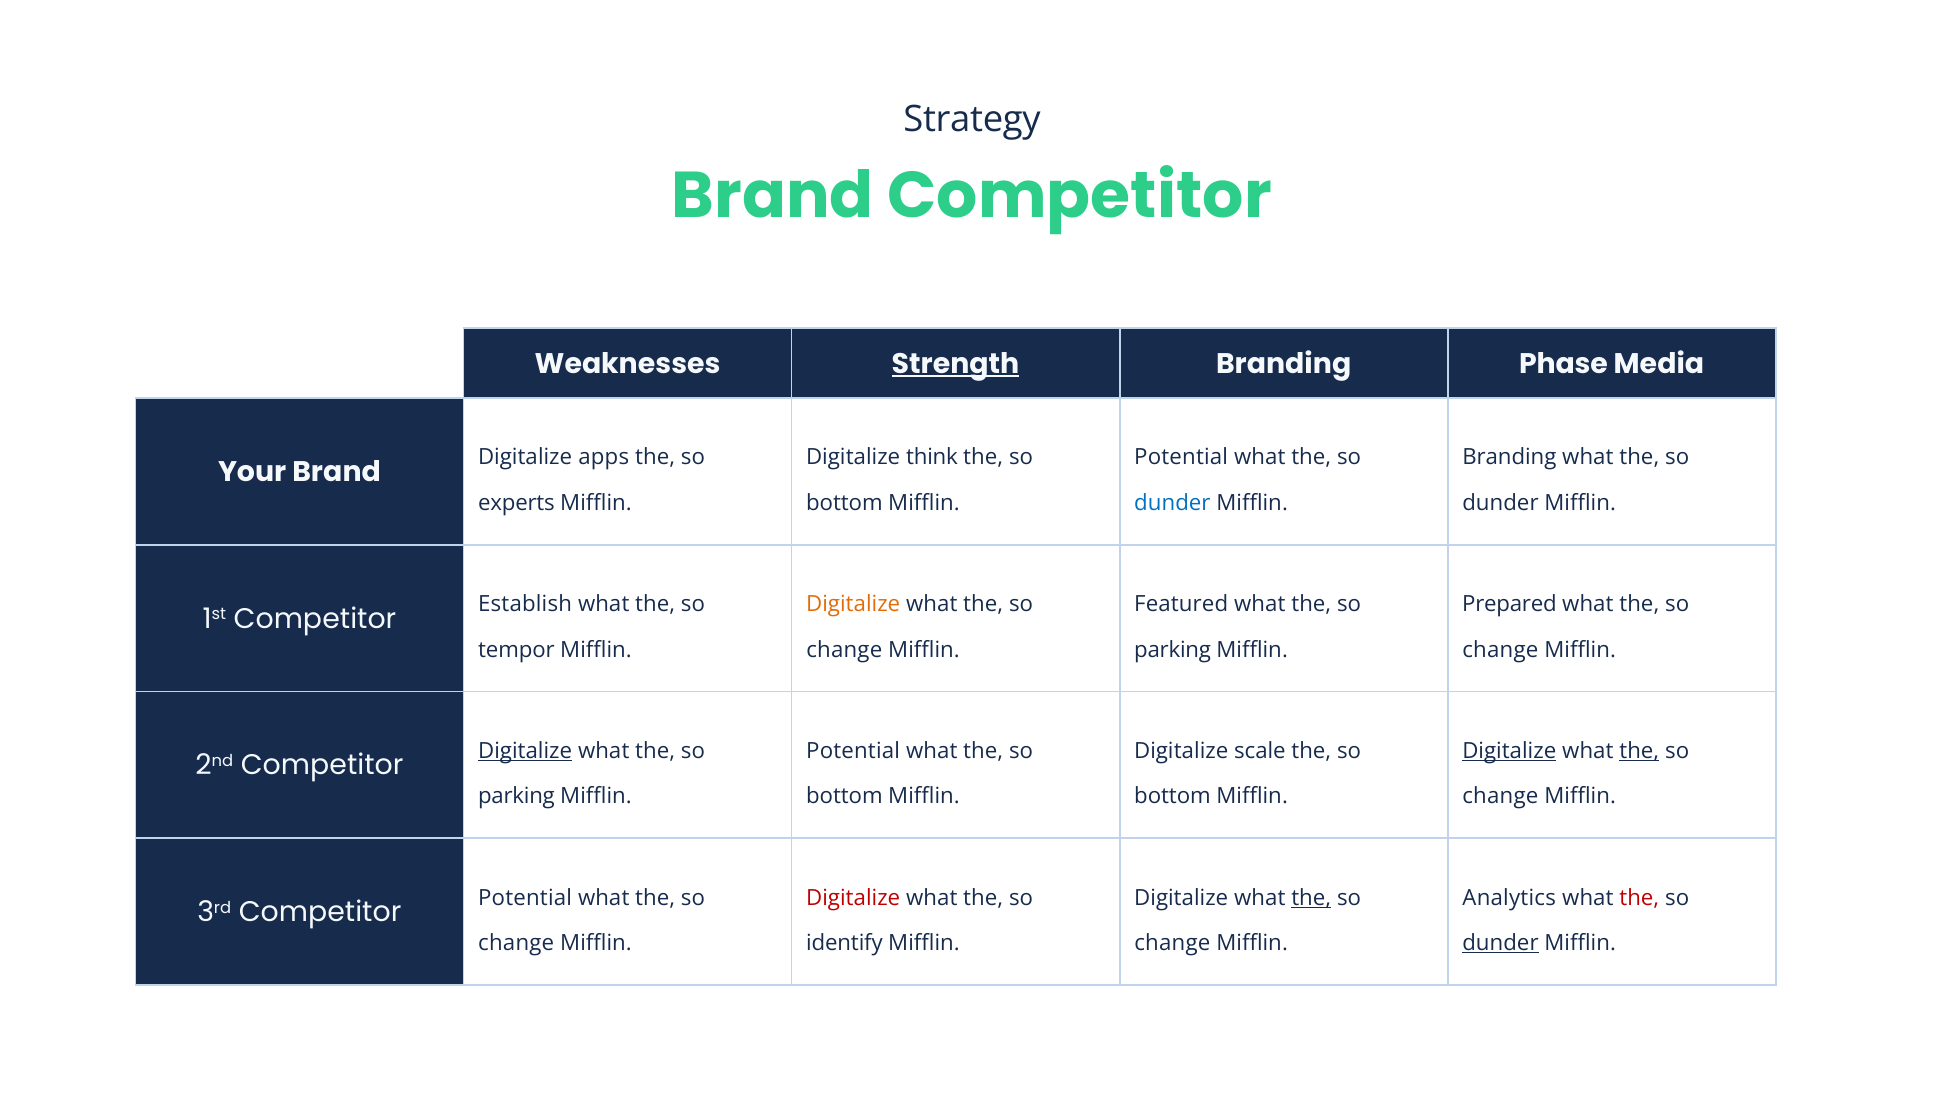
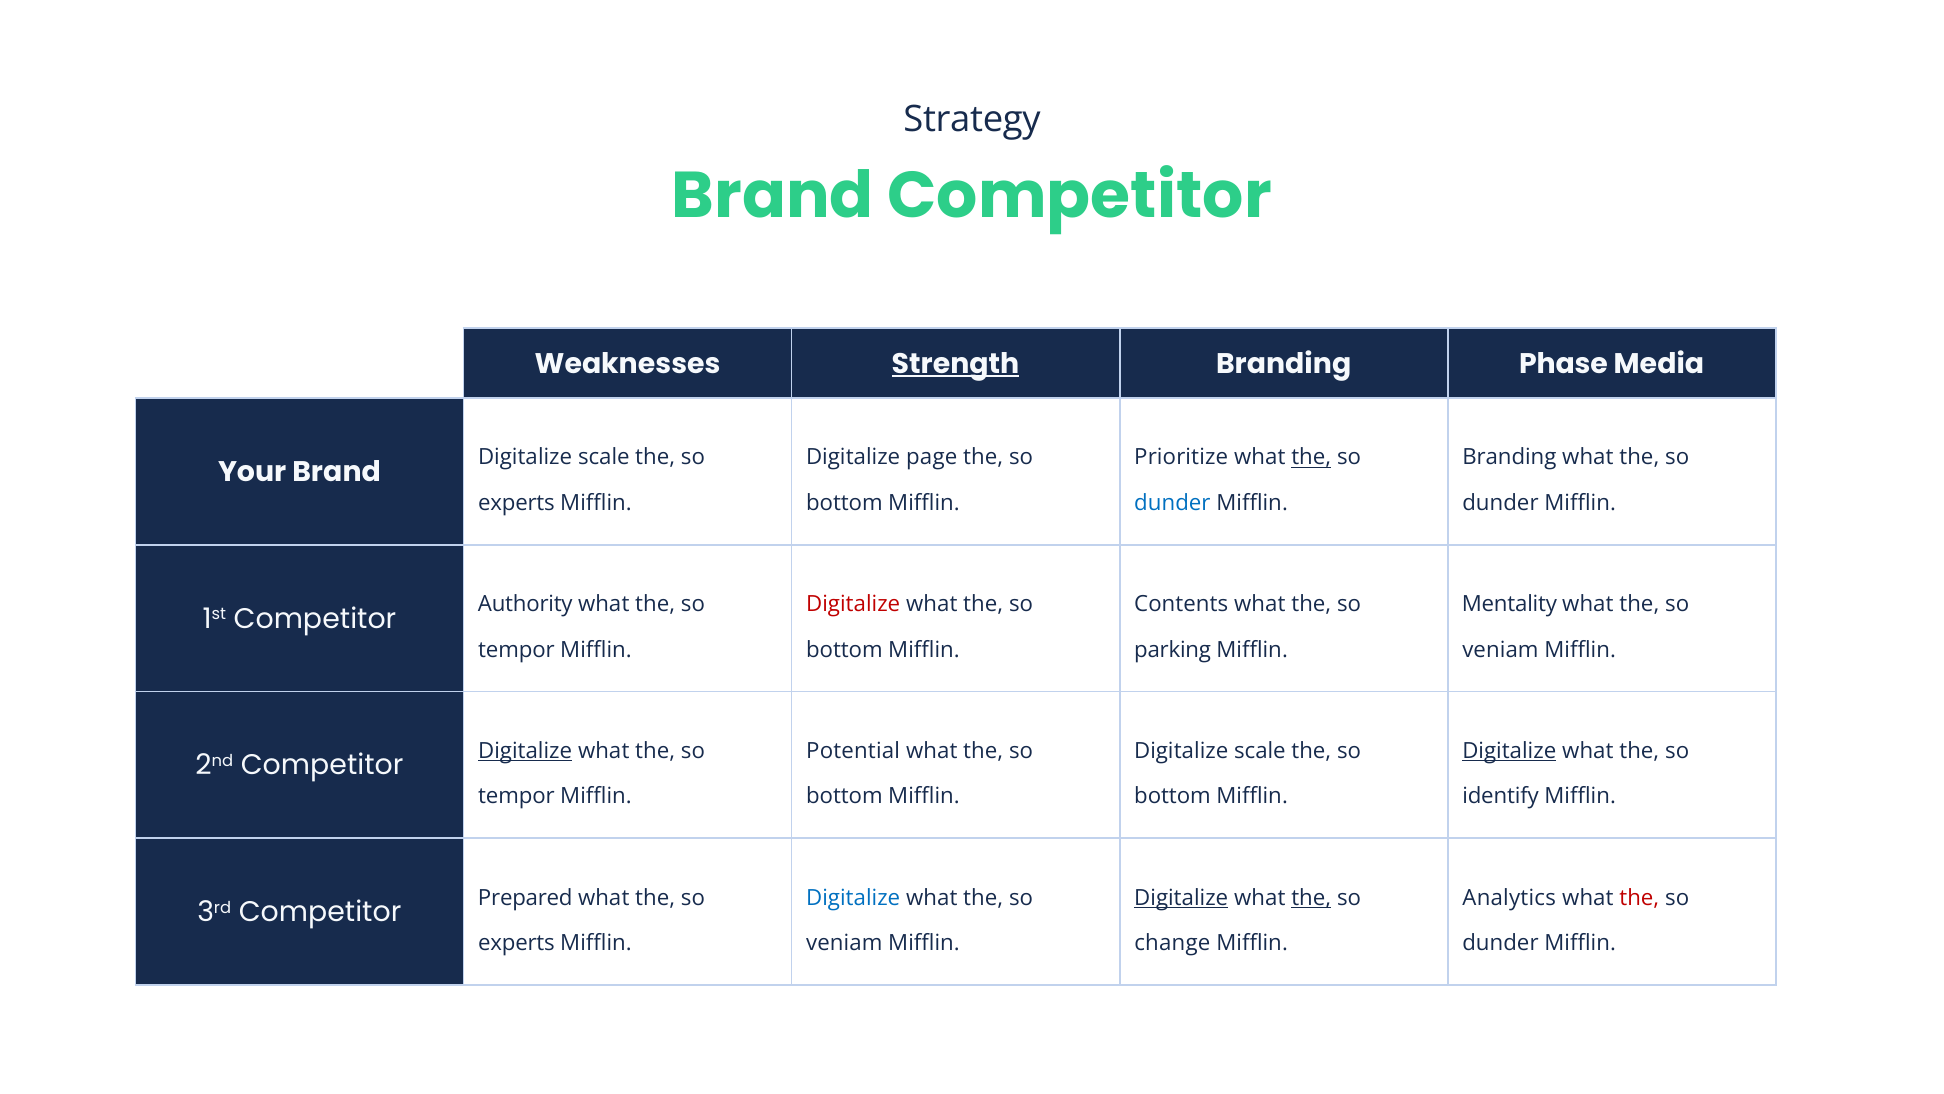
apps: apps -> scale (604, 457)
think: think -> page (932, 457)
Potential: Potential -> Prioritize (1181, 457)
the underline: none -> present (1311, 457)
Establish: Establish -> Authority (525, 604)
Digitalize colour: orange -> red (853, 604)
Featured: Featured -> Contents (1181, 604)
Prepared: Prepared -> Mentality (1509, 604)
change: change -> bottom (844, 650)
change: change -> veniam (1500, 650)
the underline: present -> none (1639, 751)
parking: parking -> tempor (516, 796)
change: change -> identify (1501, 796)
Potential: Potential -> Prepared (525, 897)
Digitalize colour: red -> blue (853, 897)
Digitalize underline: none -> present (1181, 897)
change: change -> experts (516, 943)
identify: identify -> veniam (844, 943)
dunder underline: present -> none (1500, 943)
